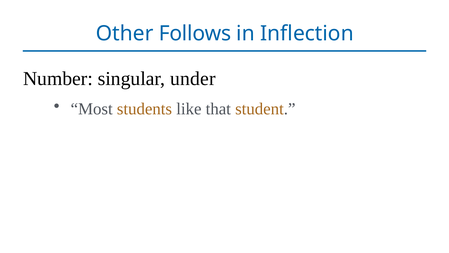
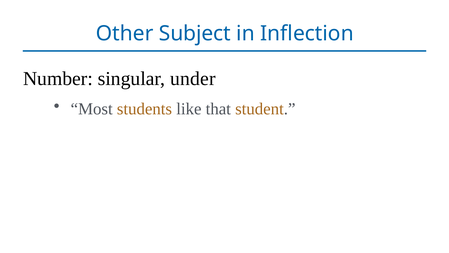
Follows: Follows -> Subject (195, 33)
